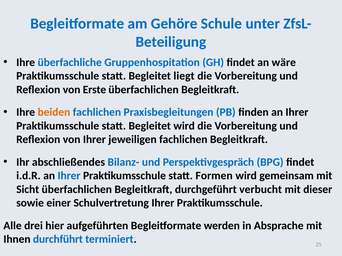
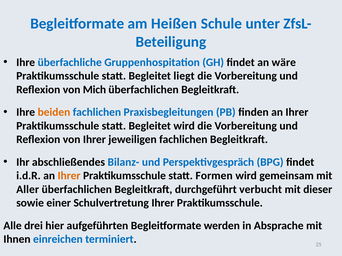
Gehöre: Gehöre -> Heißen (174, 24)
Erste: Erste -> Mich (94, 90)
Ihrer colour: blue -> orange (69, 176)
Sicht: Sicht -> Aller (28, 190)
durchführt: durchführt -> einreichen (58, 240)
